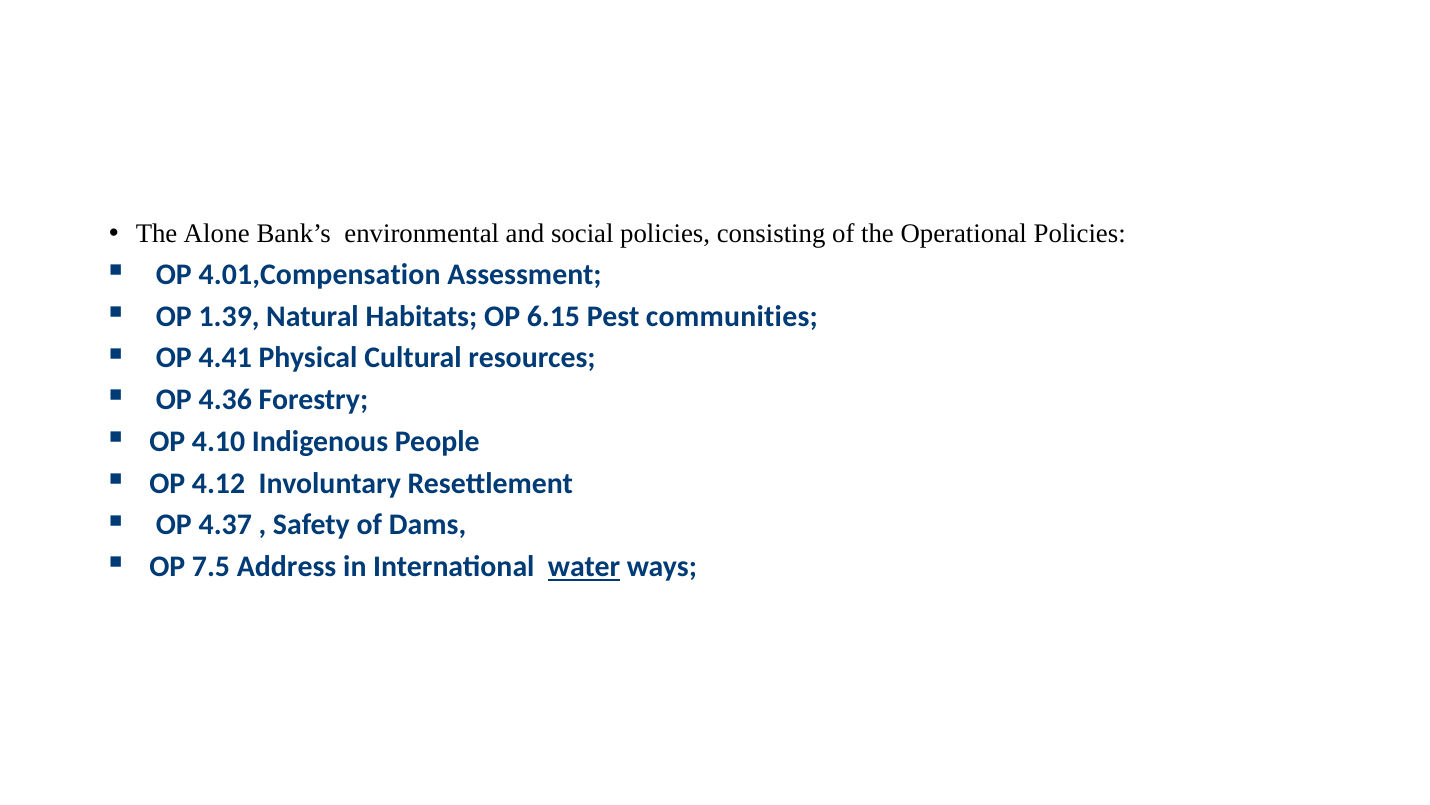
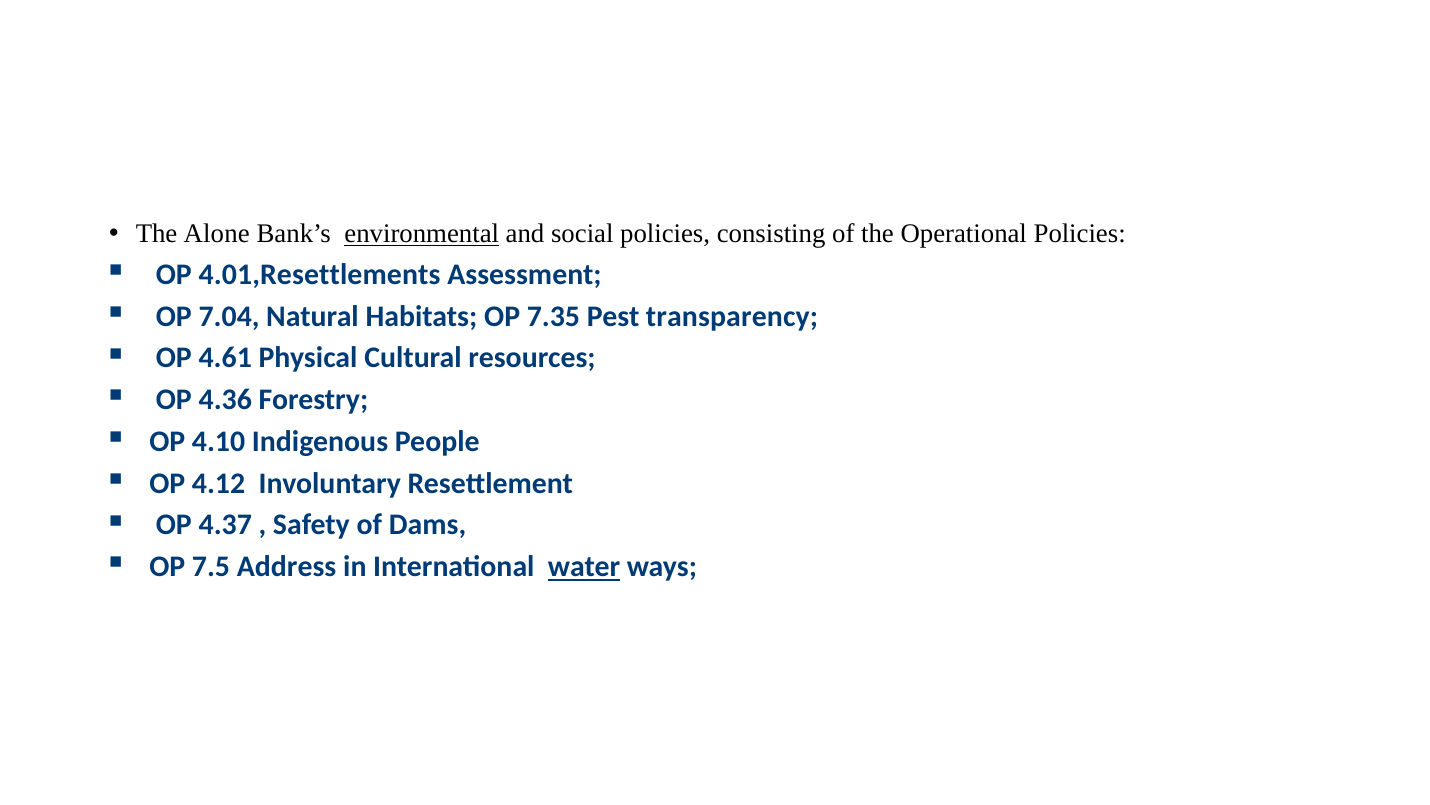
environmental underline: none -> present (422, 234)
4.01,Compensation: 4.01,Compensation -> 4.01,Resettlements (320, 274)
1.39: 1.39 -> 7.04 (229, 316)
6.15: 6.15 -> 7.35 (553, 316)
communities: communities -> transparency (732, 316)
4.41: 4.41 -> 4.61 (225, 358)
